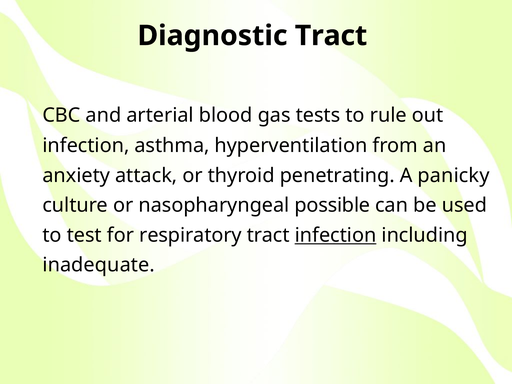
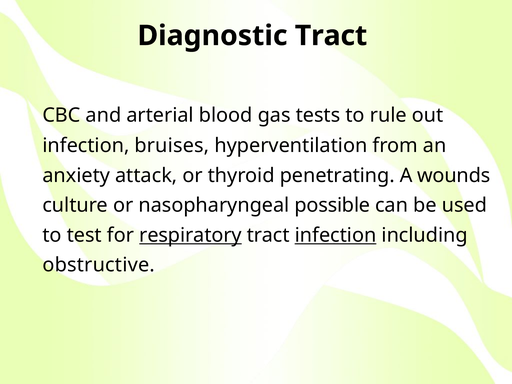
asthma: asthma -> bruises (172, 146)
panicky: panicky -> wounds (454, 175)
respiratory underline: none -> present (190, 235)
inadequate: inadequate -> obstructive (99, 265)
